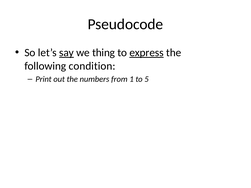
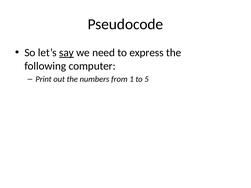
thing: thing -> need (104, 53)
express underline: present -> none (147, 53)
condition: condition -> computer (92, 66)
